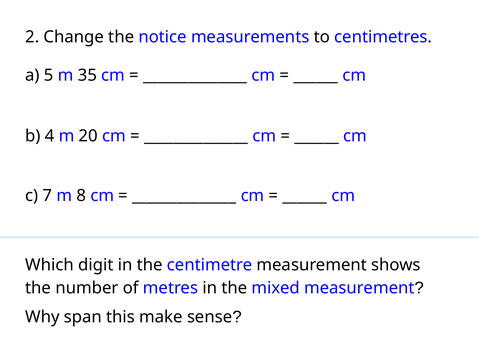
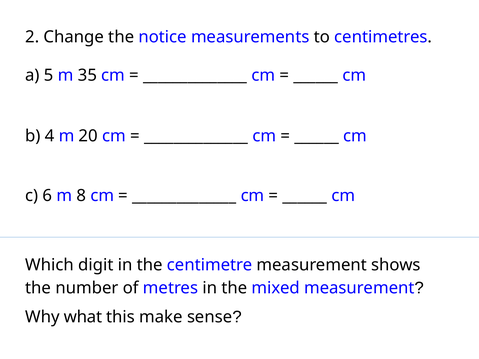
7: 7 -> 6 (47, 196)
span: span -> what (83, 317)
